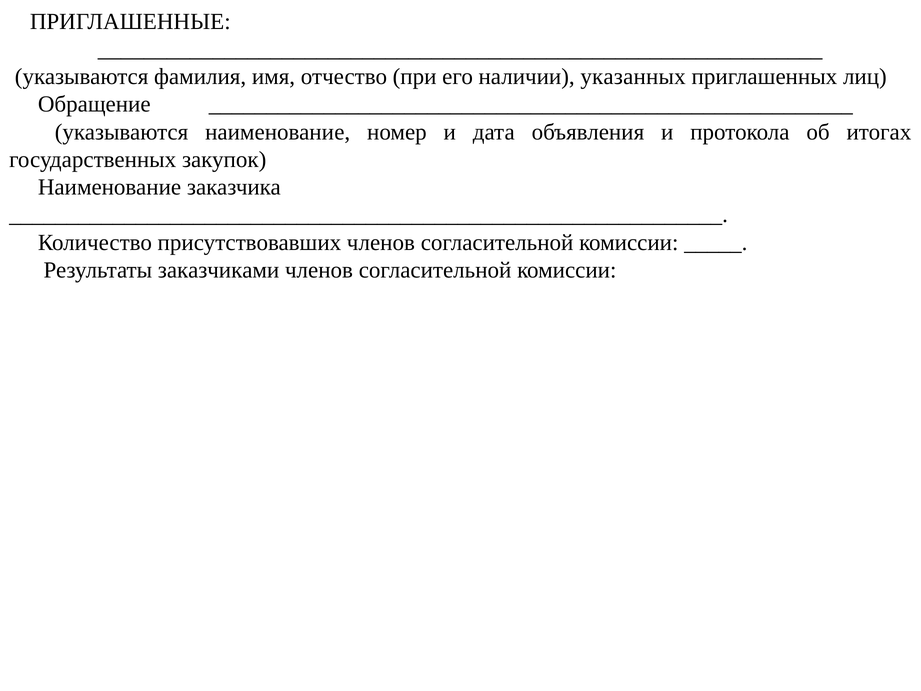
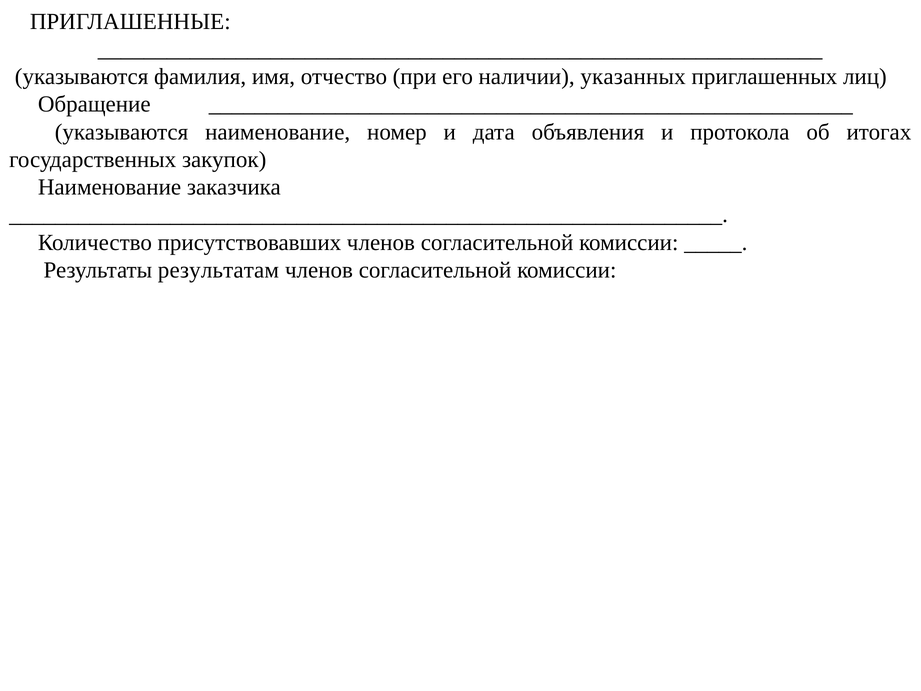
заказчиками: заказчиками -> результатам (218, 270)
